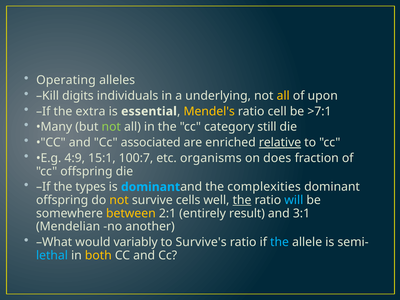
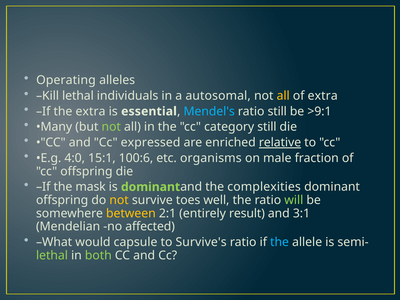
Kill digits: digits -> lethal (78, 96)
underlying: underlying -> autosomal (218, 96)
of upon: upon -> extra (323, 96)
Mendel's colour: yellow -> light blue (209, 111)
ratio cell: cell -> still (277, 111)
>7:1: >7:1 -> >9:1 (319, 111)
associated: associated -> expressed (151, 143)
4:9: 4:9 -> 4:0 (75, 158)
100:7: 100:7 -> 100:6 (136, 158)
does: does -> male (277, 158)
types: types -> mask (91, 187)
dominant colour: light blue -> light green (151, 187)
cells: cells -> toes (188, 200)
the underline: present -> none (242, 200)
will colour: light blue -> light green (294, 200)
another: another -> affected (150, 227)
variably: variably -> capsule (136, 242)
lethal colour: light blue -> light green (52, 255)
both colour: yellow -> light green (98, 255)
